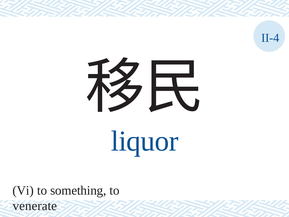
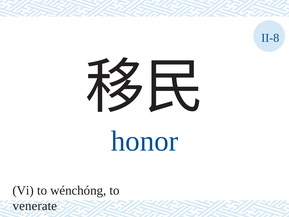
II-4: II-4 -> II-8 (270, 38)
liquor: liquor -> honor (145, 141)
something: something -> wénchóng (78, 190)
